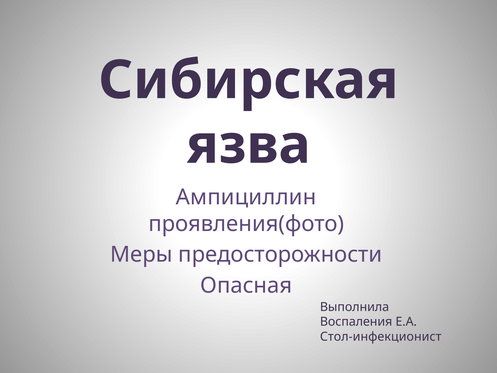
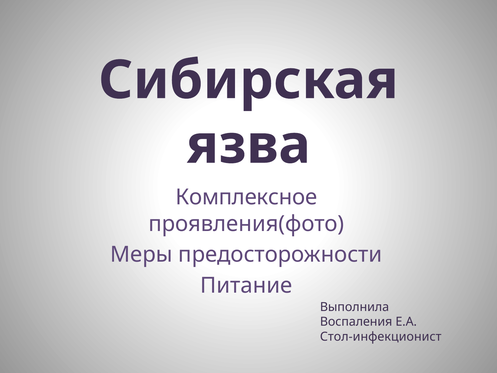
Ампициллин: Ампициллин -> Комплексное (246, 197)
Опасная: Опасная -> Питание (246, 285)
